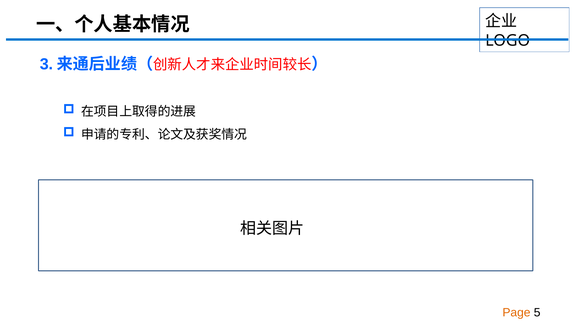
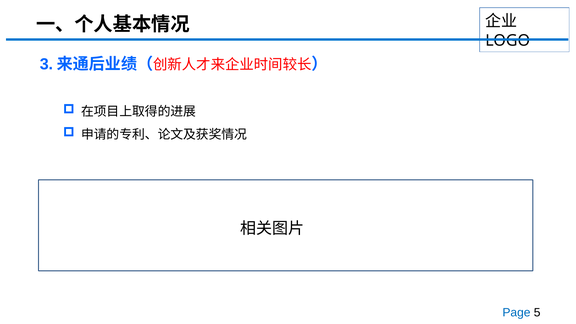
Page colour: orange -> blue (516, 312)
